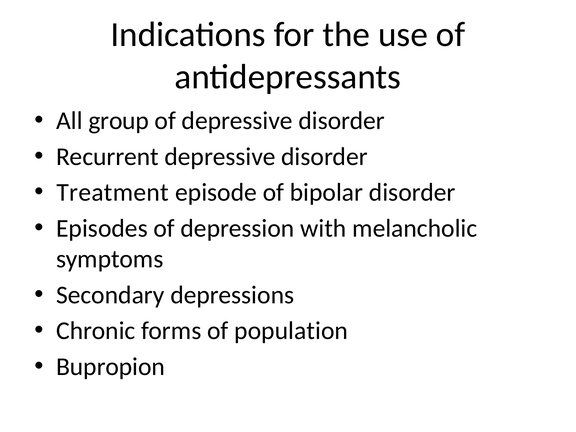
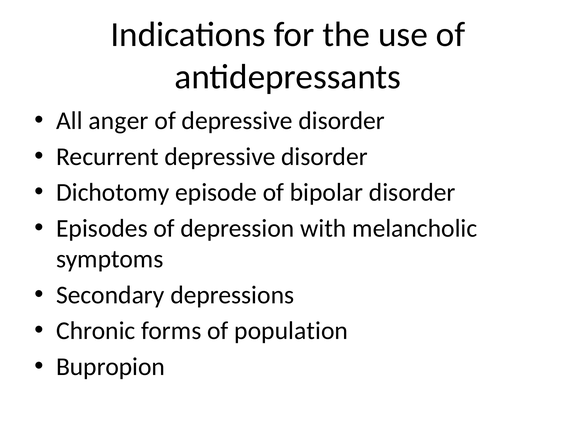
group: group -> anger (119, 121)
Treatment: Treatment -> Dichotomy (113, 193)
